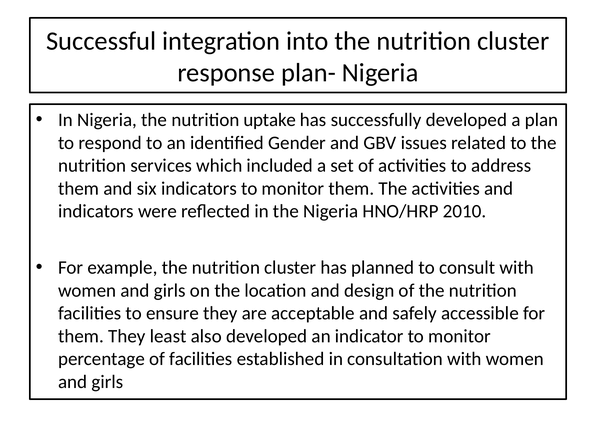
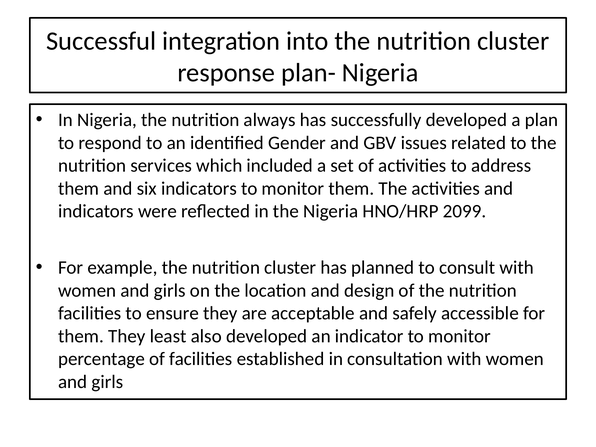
uptake: uptake -> always (270, 120)
2010: 2010 -> 2099 (465, 211)
